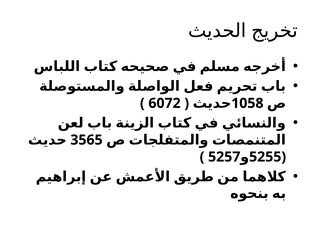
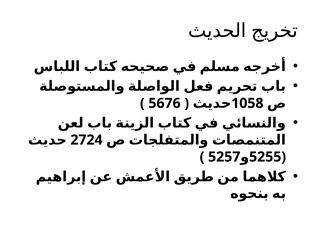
6072: 6072 -> 5676 (165, 103)
3565: 3565 -> 2724 (86, 140)
